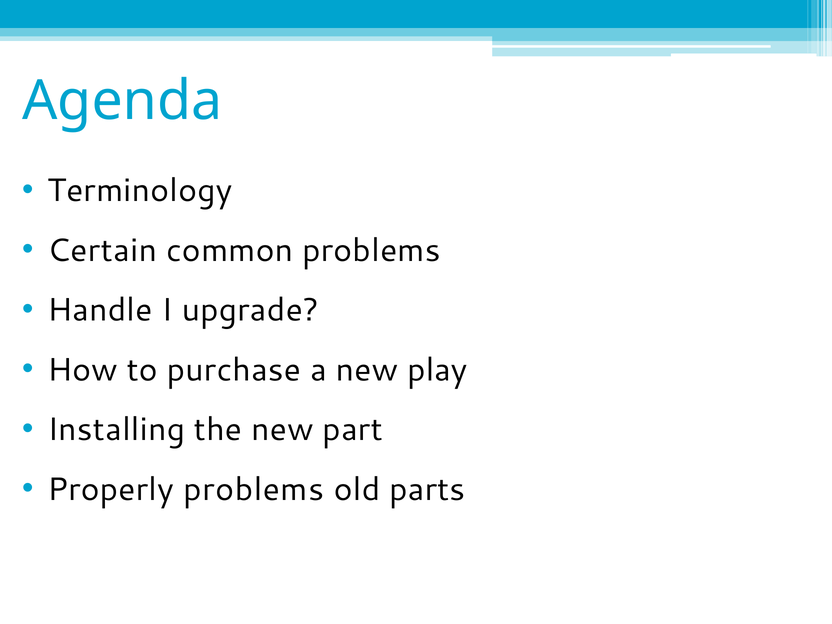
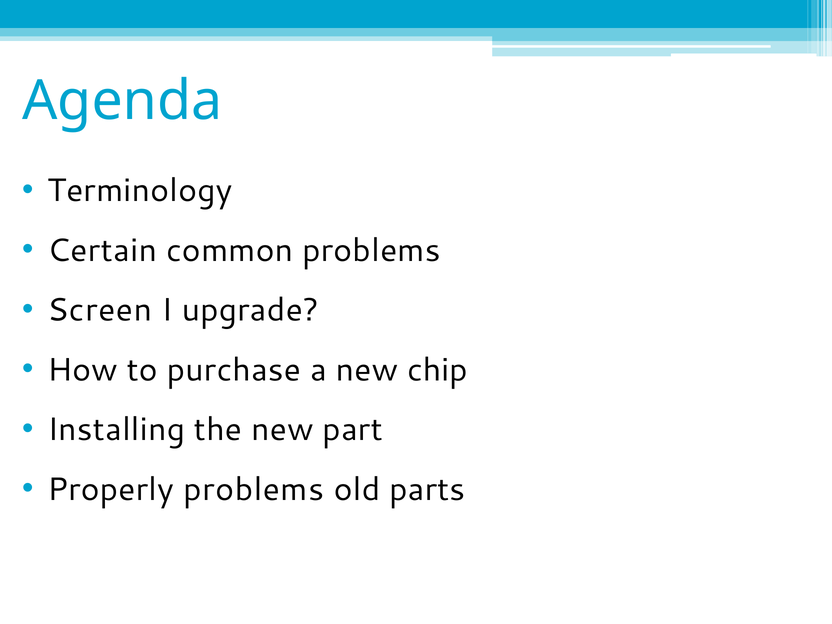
Handle: Handle -> Screen (100, 310)
play: play -> chip (437, 370)
